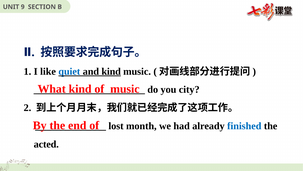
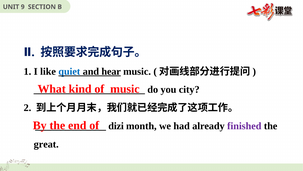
and kind: kind -> hear (111, 71)
lost: lost -> dizi (116, 126)
finished colour: blue -> purple (244, 126)
acted: acted -> great (46, 144)
